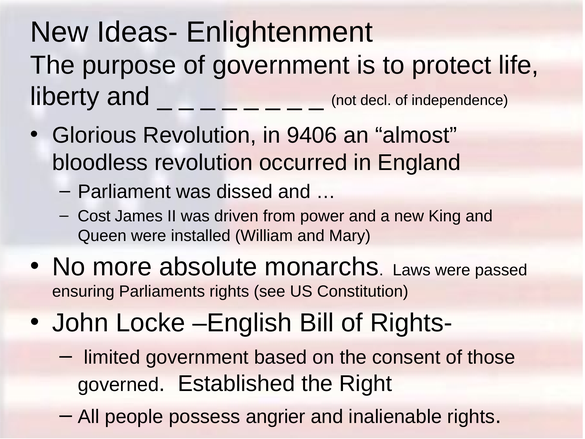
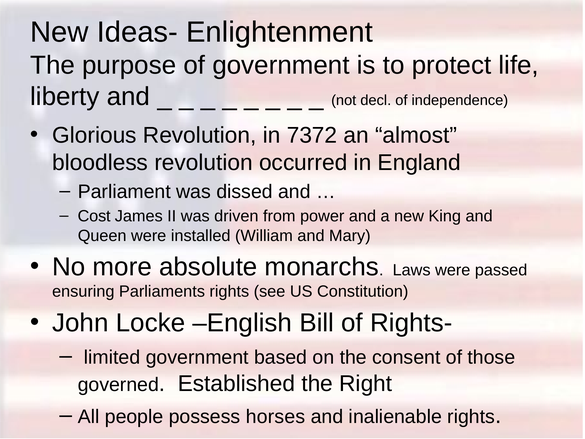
9406: 9406 -> 7372 (312, 135)
angrier: angrier -> horses (275, 417)
